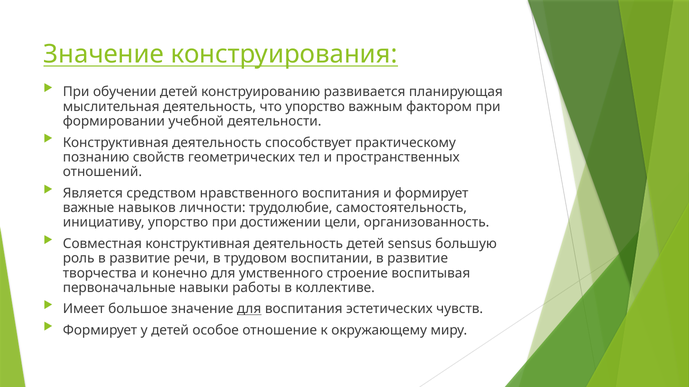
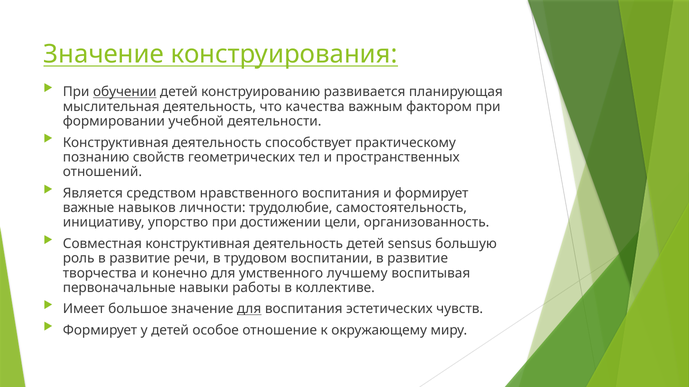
обучении underline: none -> present (125, 92)
что упорство: упорство -> качества (315, 107)
строение: строение -> лучшему (357, 273)
